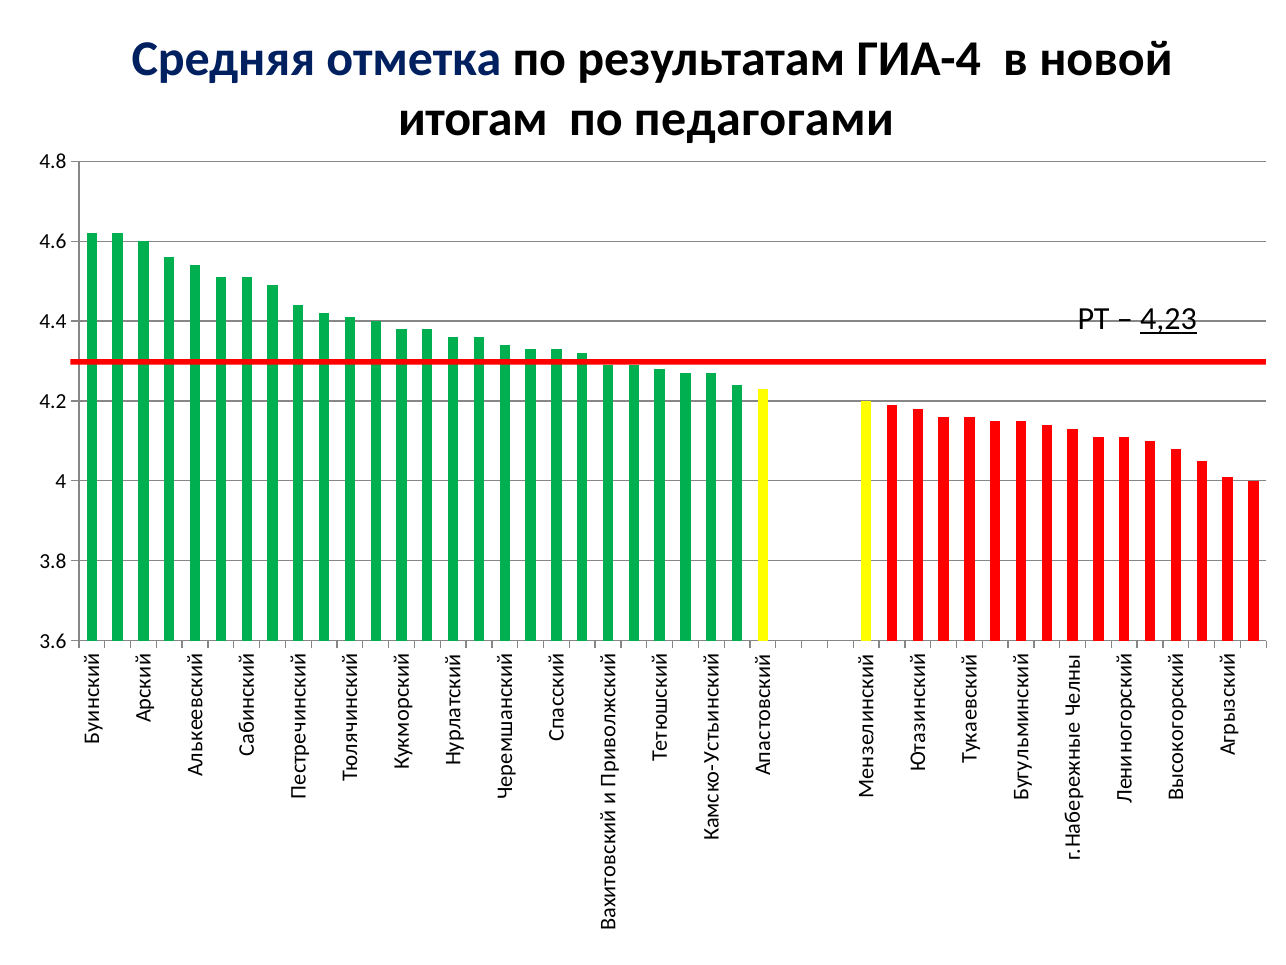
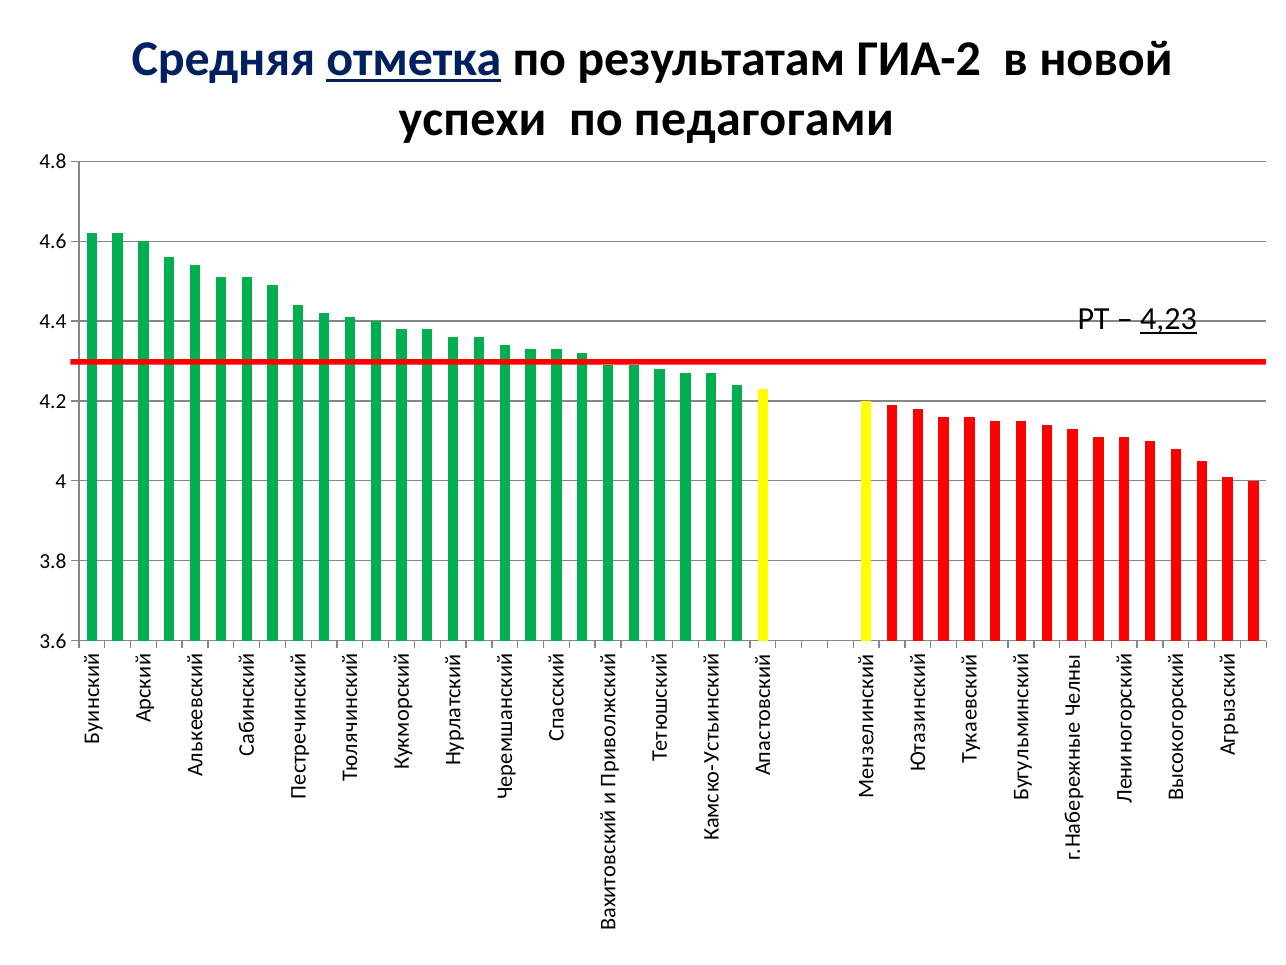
отметка underline: none -> present (414, 58)
ГИА-4: ГИА-4 -> ГИА-2 (919, 58)
итогам: итогам -> успехи (473, 119)
